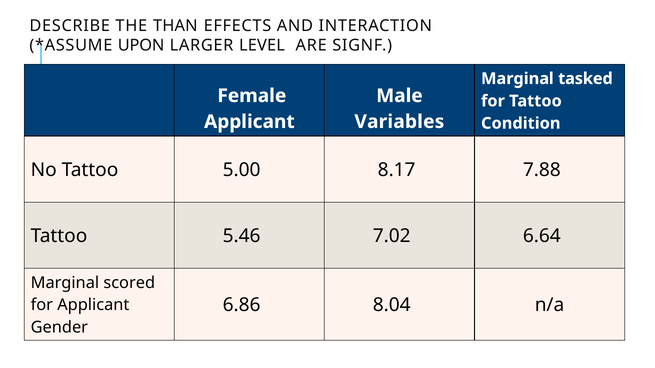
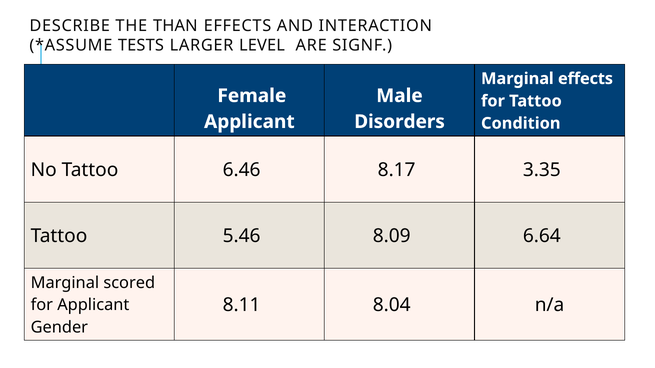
UPON: UPON -> TESTS (141, 46)
Marginal tasked: tasked -> effects (585, 79)
Variables: Variables -> Disorders (399, 122)
5.00: 5.00 -> 6.46 (242, 170)
7.88: 7.88 -> 3.35 (542, 170)
7.02: 7.02 -> 8.09 (392, 236)
6.86: 6.86 -> 8.11 (242, 306)
